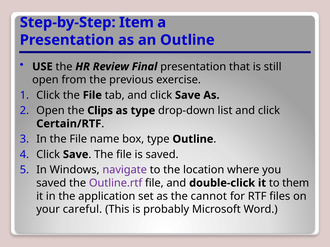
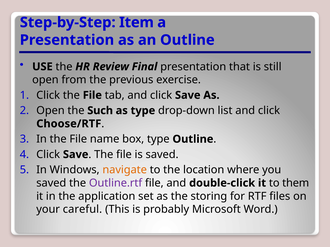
Clips: Clips -> Such (100, 111)
Certain/RTF: Certain/RTF -> Choose/RTF (69, 124)
navigate colour: purple -> orange (125, 170)
cannot: cannot -> storing (209, 197)
